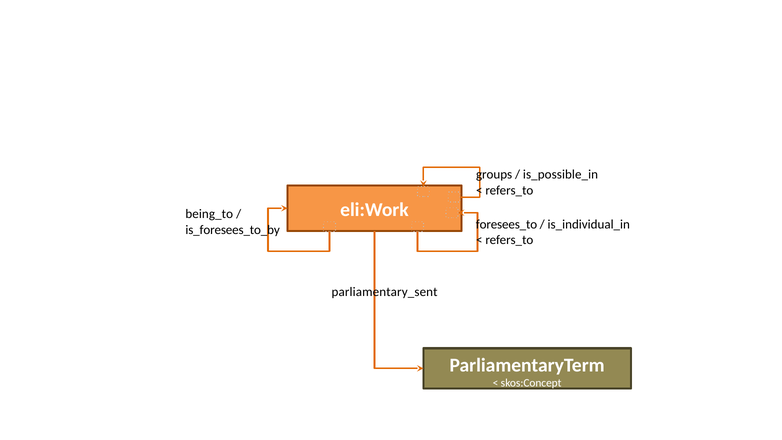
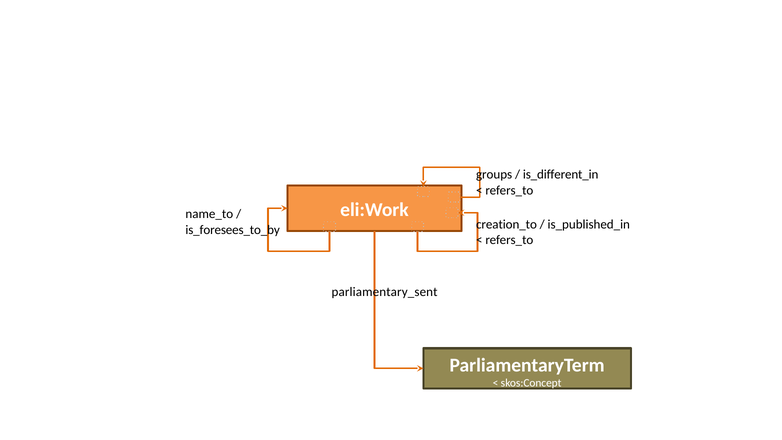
is_possible_in: is_possible_in -> is_different_in (561, 175)
being_to: being_to -> name_to (209, 214)
foresees_to: foresees_to -> creation_to (506, 224)
is_individual_in: is_individual_in -> is_published_in (589, 224)
